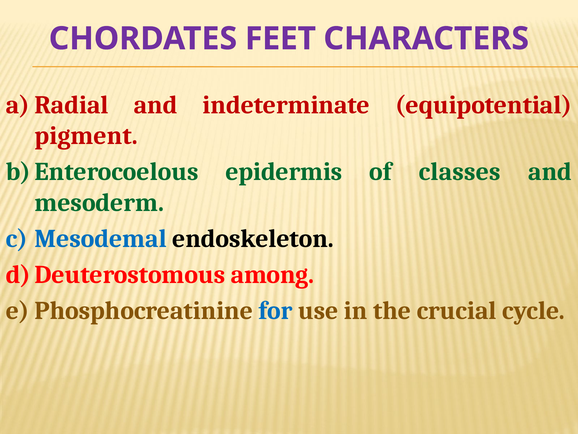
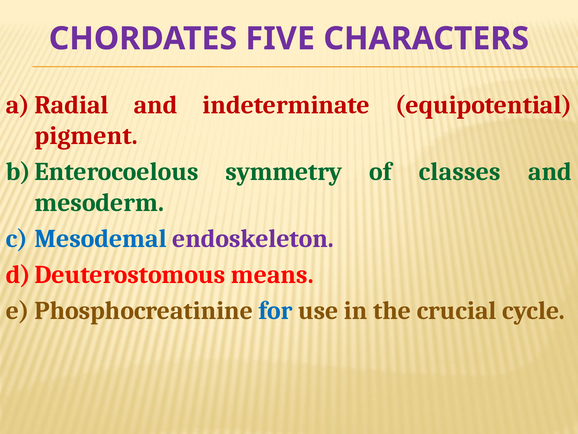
FEET: FEET -> FIVE (280, 39)
epidermis: epidermis -> symmetry (284, 172)
endoskeleton colour: black -> purple (253, 238)
among: among -> means (272, 274)
